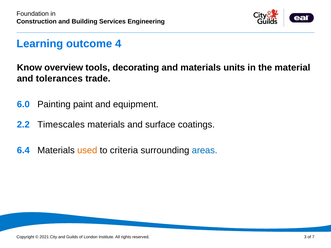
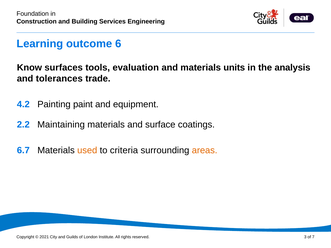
4: 4 -> 6 (118, 44)
overview: overview -> surfaces (64, 68)
decorating: decorating -> evaluation (136, 68)
material: material -> analysis (292, 68)
6.0: 6.0 -> 4.2 (23, 105)
Timescales: Timescales -> Maintaining (61, 125)
6.4: 6.4 -> 6.7 (23, 151)
areas colour: blue -> orange (205, 151)
